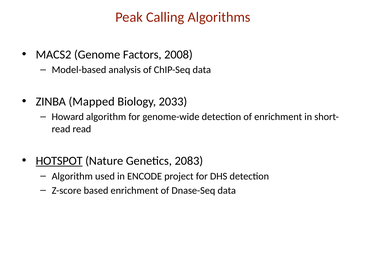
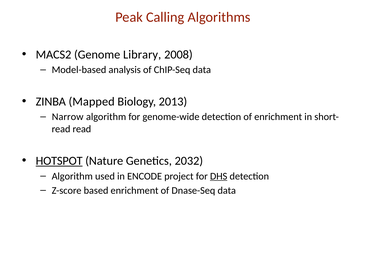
Factors: Factors -> Library (142, 54)
2033: 2033 -> 2013 (173, 101)
Howard: Howard -> Narrow (68, 117)
2083: 2083 -> 2032 (189, 161)
DHS underline: none -> present (219, 176)
